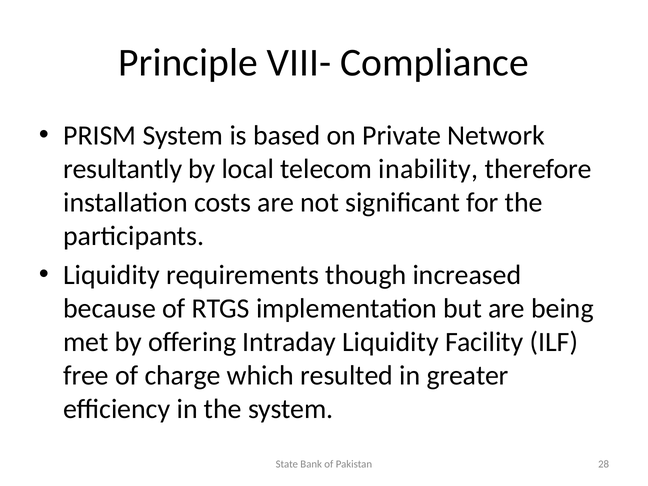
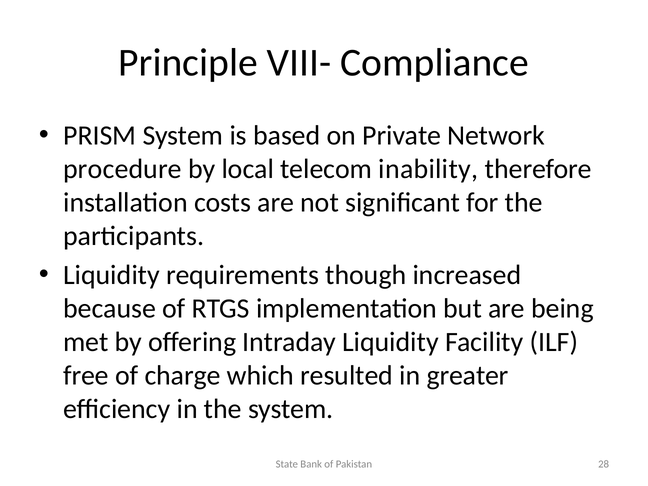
resultantly: resultantly -> procedure (123, 169)
